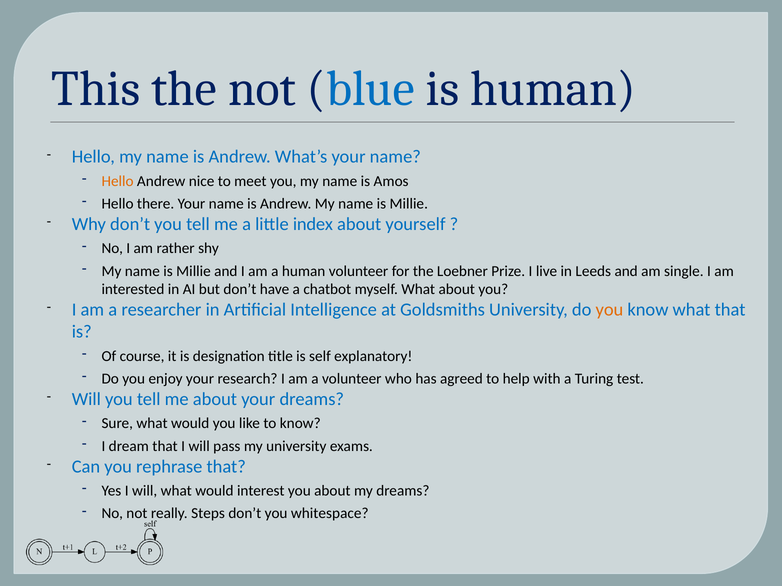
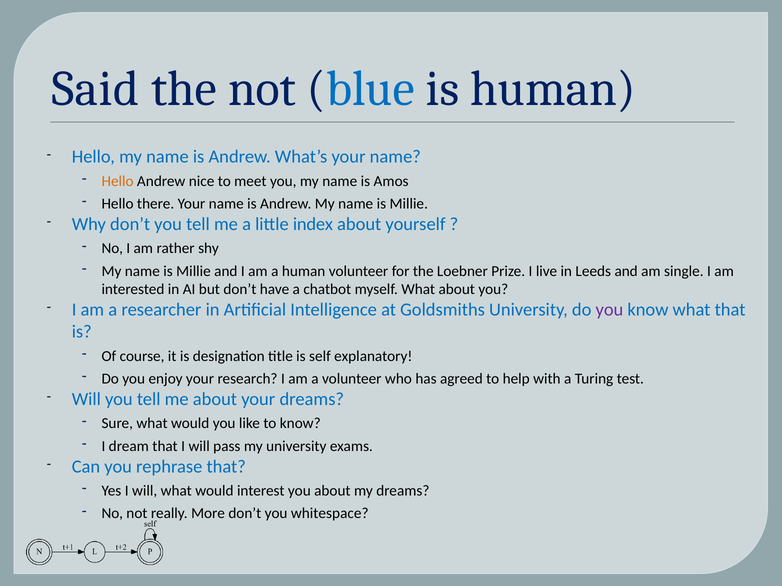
This: This -> Said (96, 89)
you colour: orange -> purple (609, 310)
Steps: Steps -> More (208, 514)
